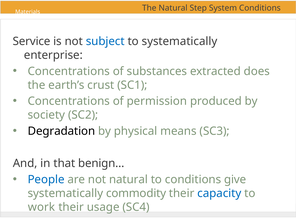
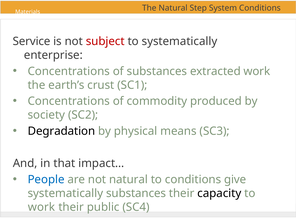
subject colour: blue -> red (105, 41)
extracted does: does -> work (257, 71)
permission: permission -> commodity (157, 101)
benign…: benign… -> impact… (101, 163)
systematically commodity: commodity -> substances (136, 193)
capacity colour: blue -> black (219, 193)
usage: usage -> public (103, 207)
